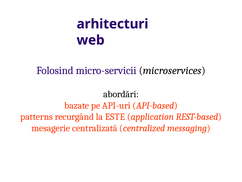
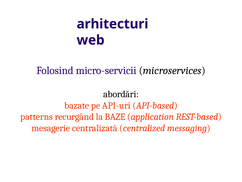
ESTE: ESTE -> BAZE (115, 117)
